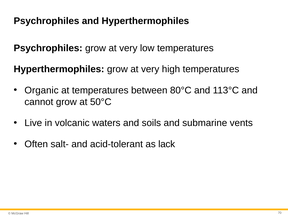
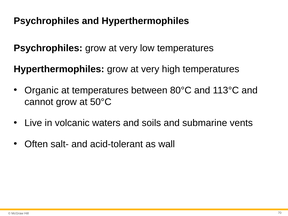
lack: lack -> wall (167, 144)
